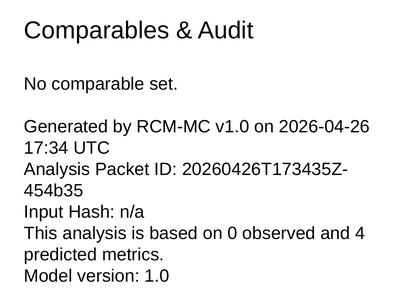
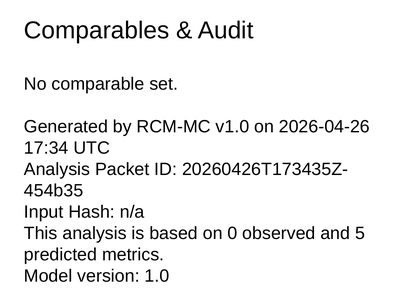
4: 4 -> 5 (360, 233)
